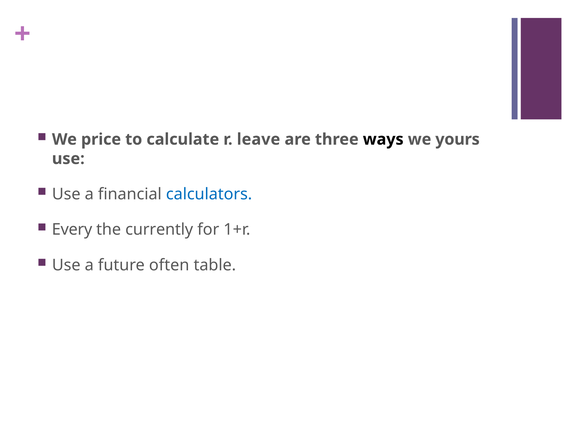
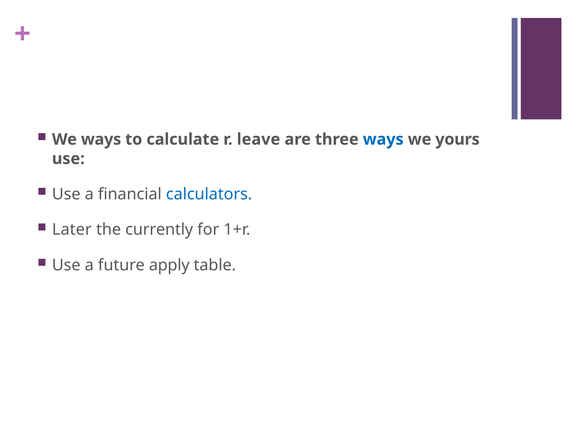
We price: price -> ways (101, 139)
ways colour: black -> blue (383, 139)
Every: Every -> Later (72, 230)
often: often -> apply (169, 265)
